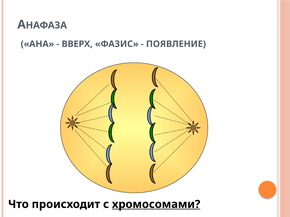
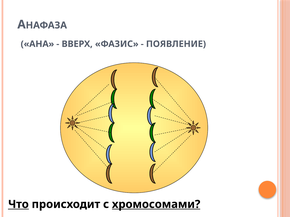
Что underline: none -> present (18, 205)
